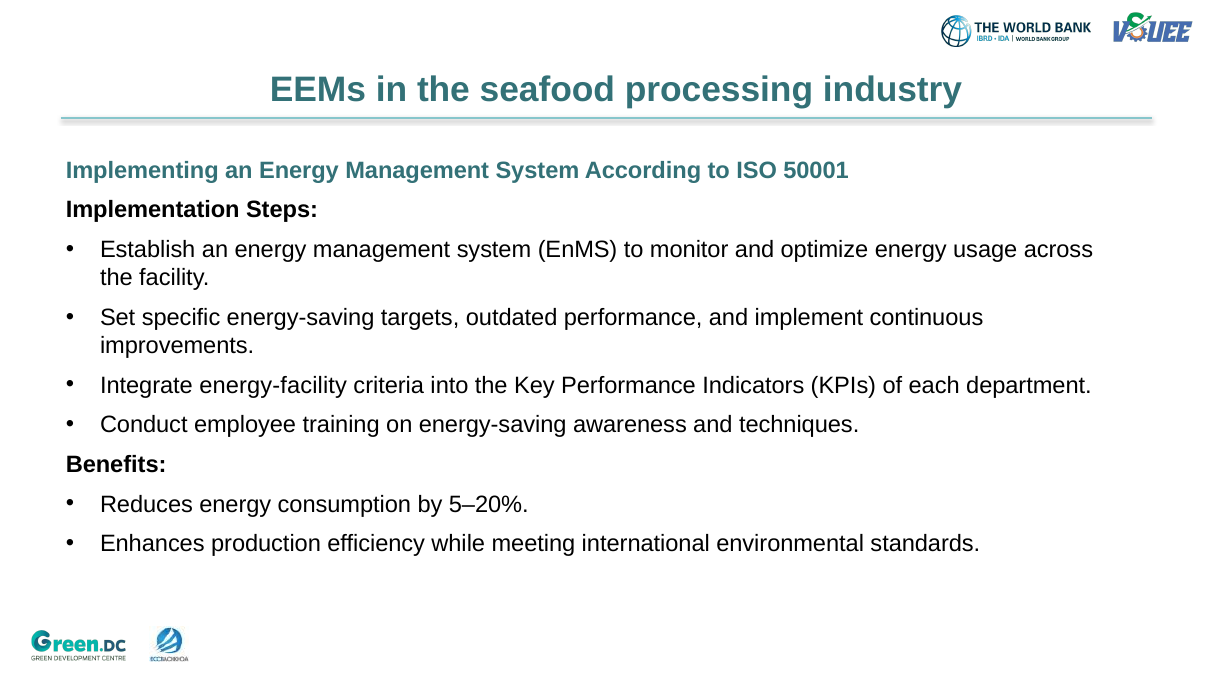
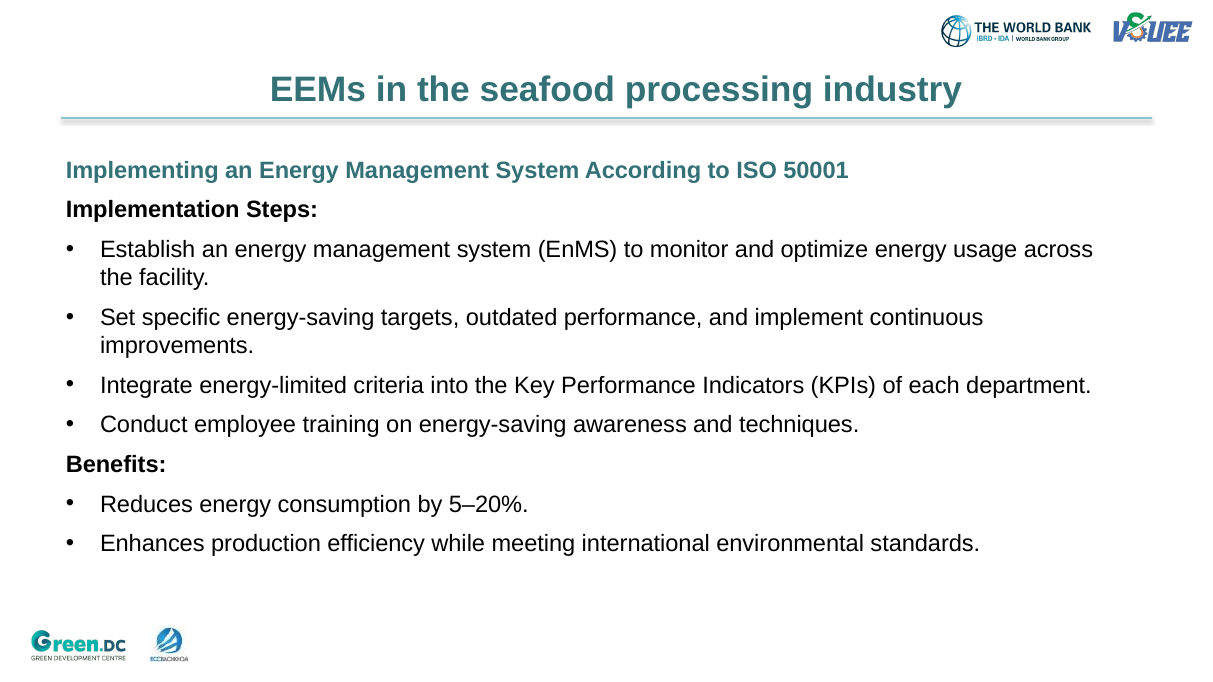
energy-facility: energy-facility -> energy-limited (273, 386)
